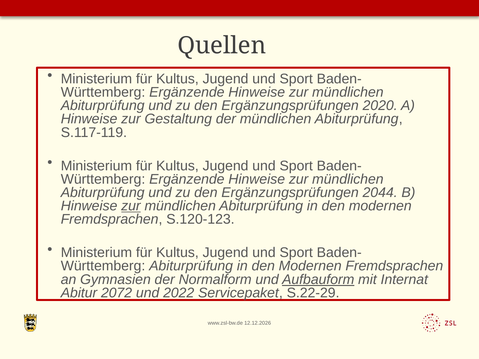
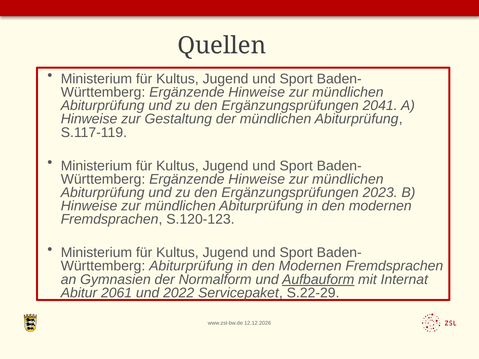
2020: 2020 -> 2041 (380, 106)
2044: 2044 -> 2023 (380, 193)
zur underline: present -> none (131, 206)
2072: 2072 -> 2061 (117, 293)
